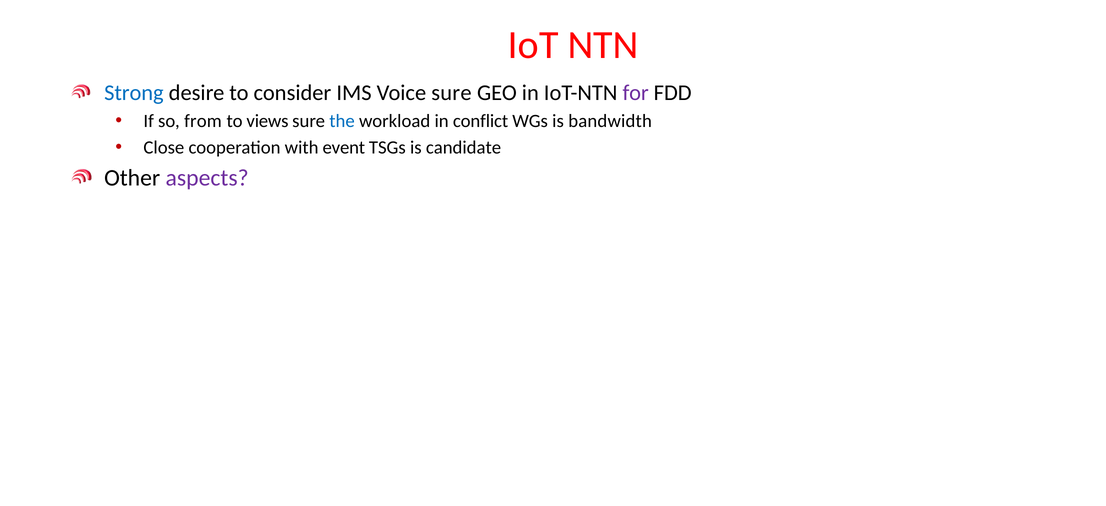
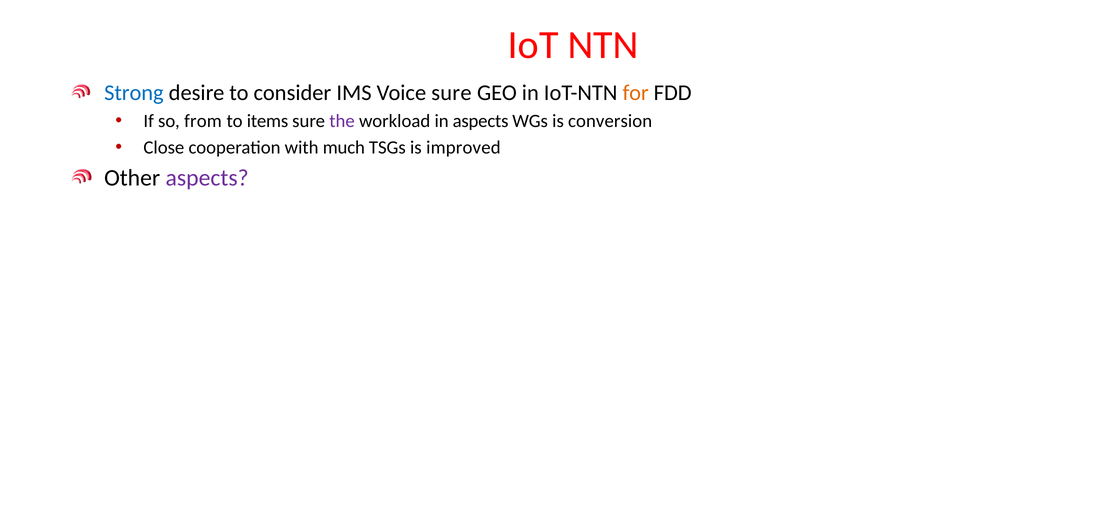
for colour: purple -> orange (636, 93)
views: views -> items (267, 121)
the colour: blue -> purple (342, 121)
in conflict: conflict -> aspects (481, 121)
bandwidth: bandwidth -> conversion (610, 121)
event: event -> much (344, 147)
candidate: candidate -> improved (463, 147)
